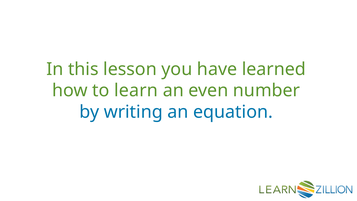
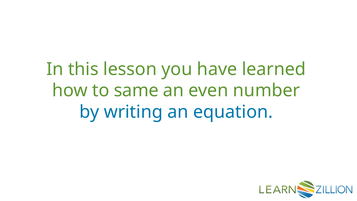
learn: learn -> same (136, 90)
